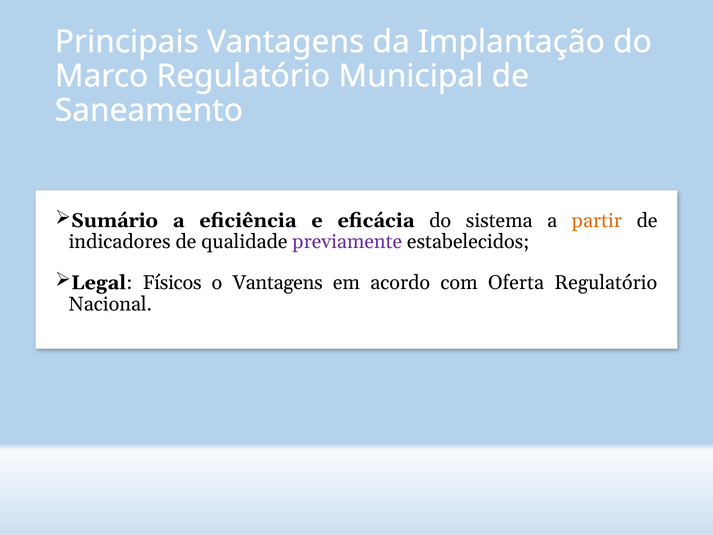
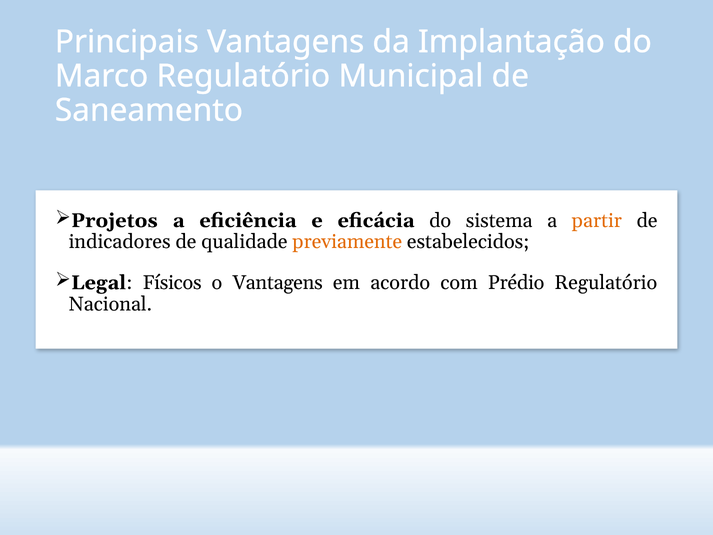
Sumário: Sumário -> Projetos (114, 220)
previamente colour: purple -> orange (347, 242)
Oferta: Oferta -> Prédio (516, 283)
